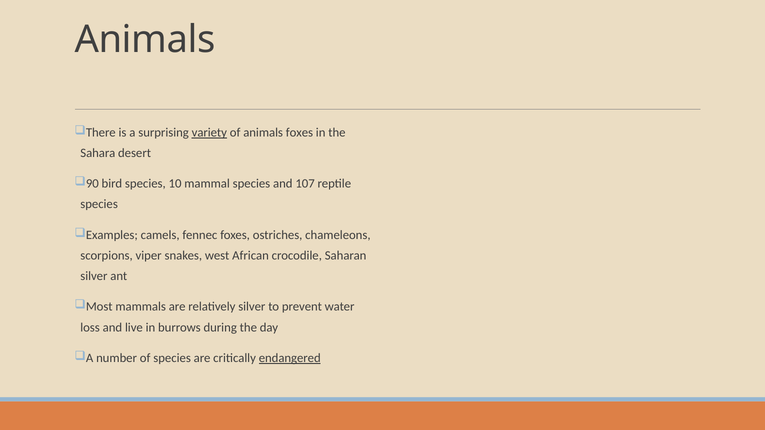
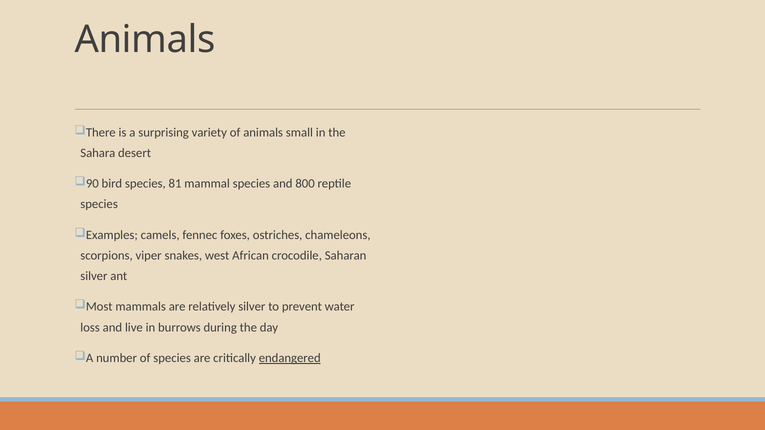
variety underline: present -> none (209, 133)
animals foxes: foxes -> small (299, 133)
10: 10 -> 81 (175, 184)
107: 107 -> 800 (305, 184)
